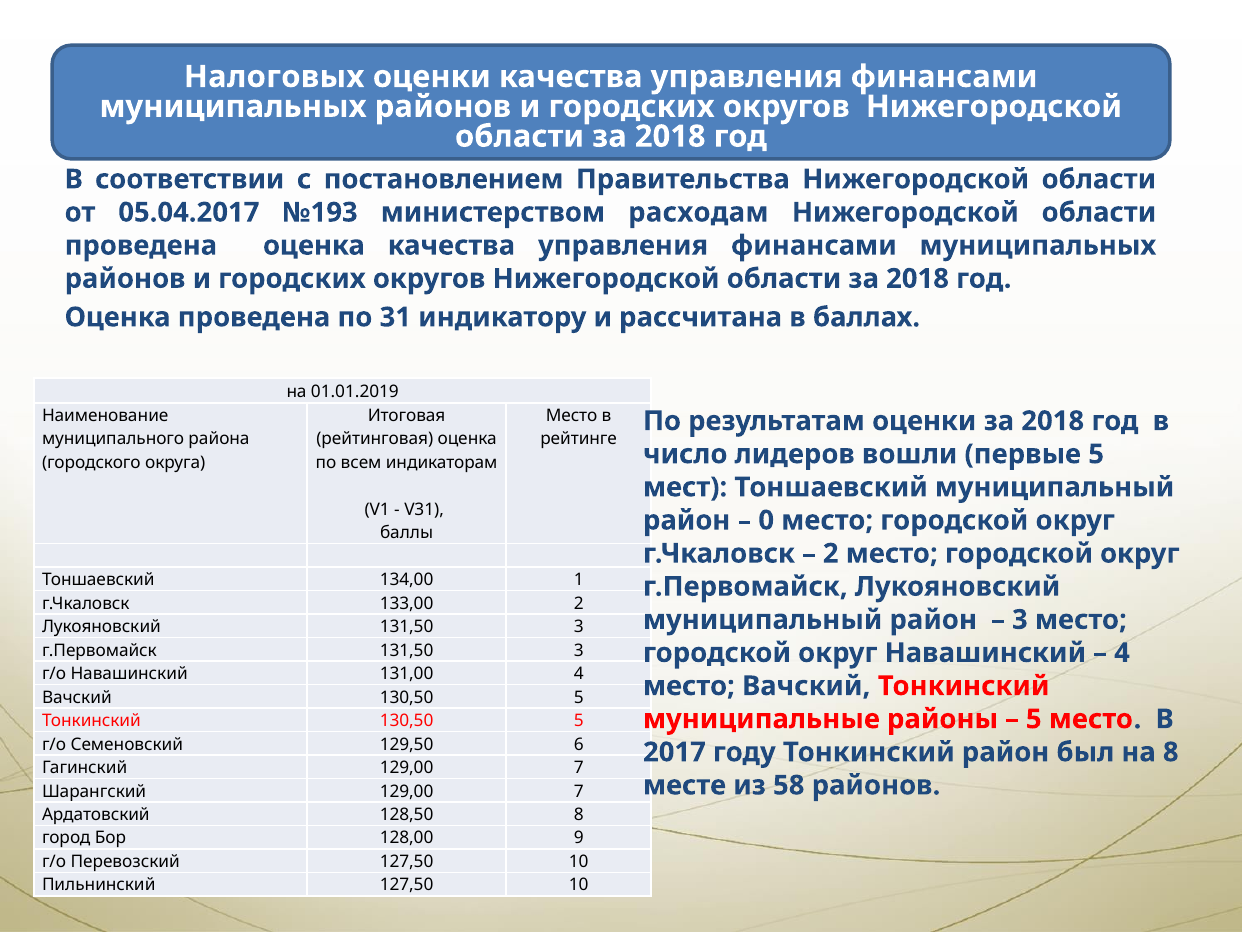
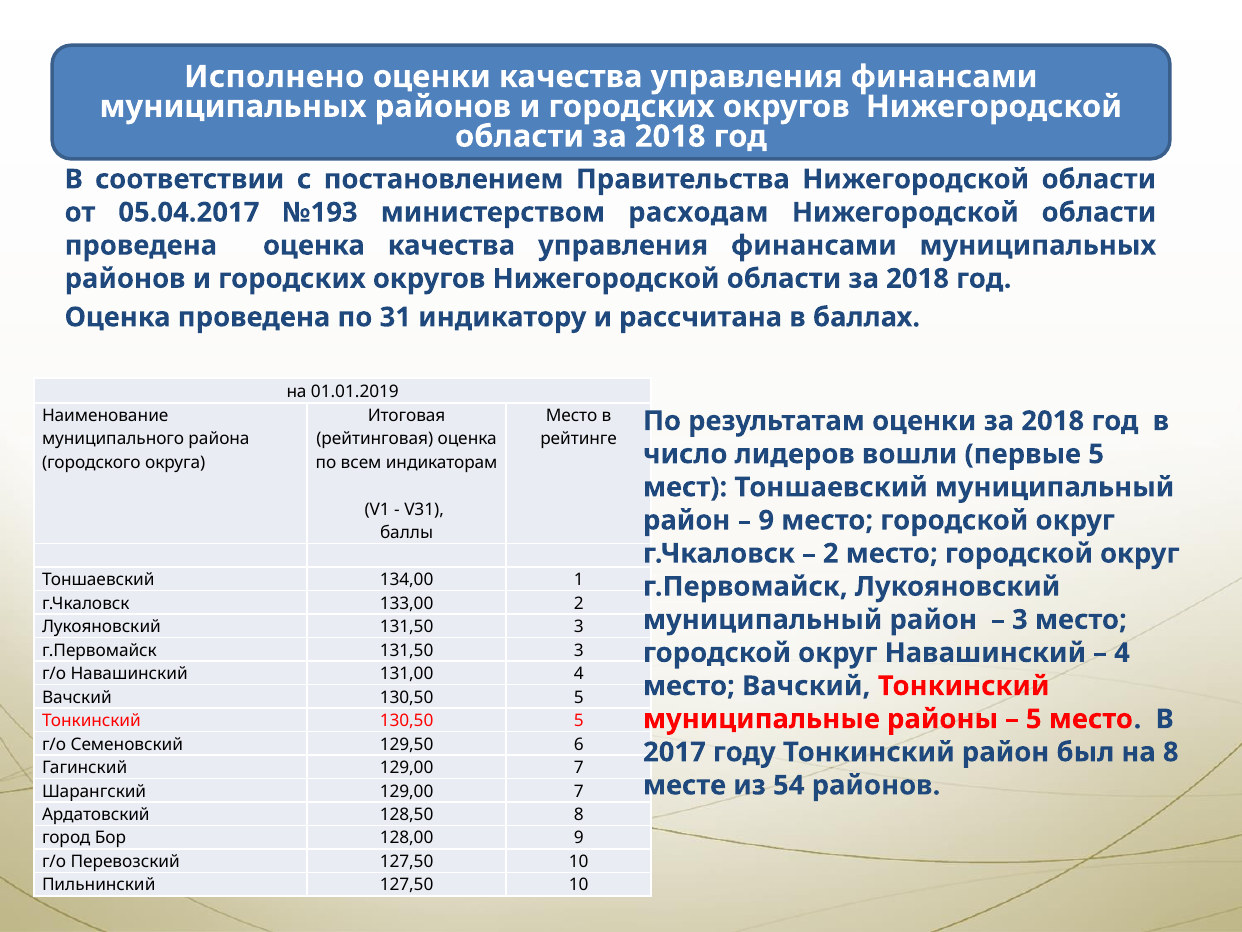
Налоговых: Налоговых -> Исполнено (274, 77)
0: 0 -> 9 (766, 520)
58: 58 -> 54 (789, 785)
